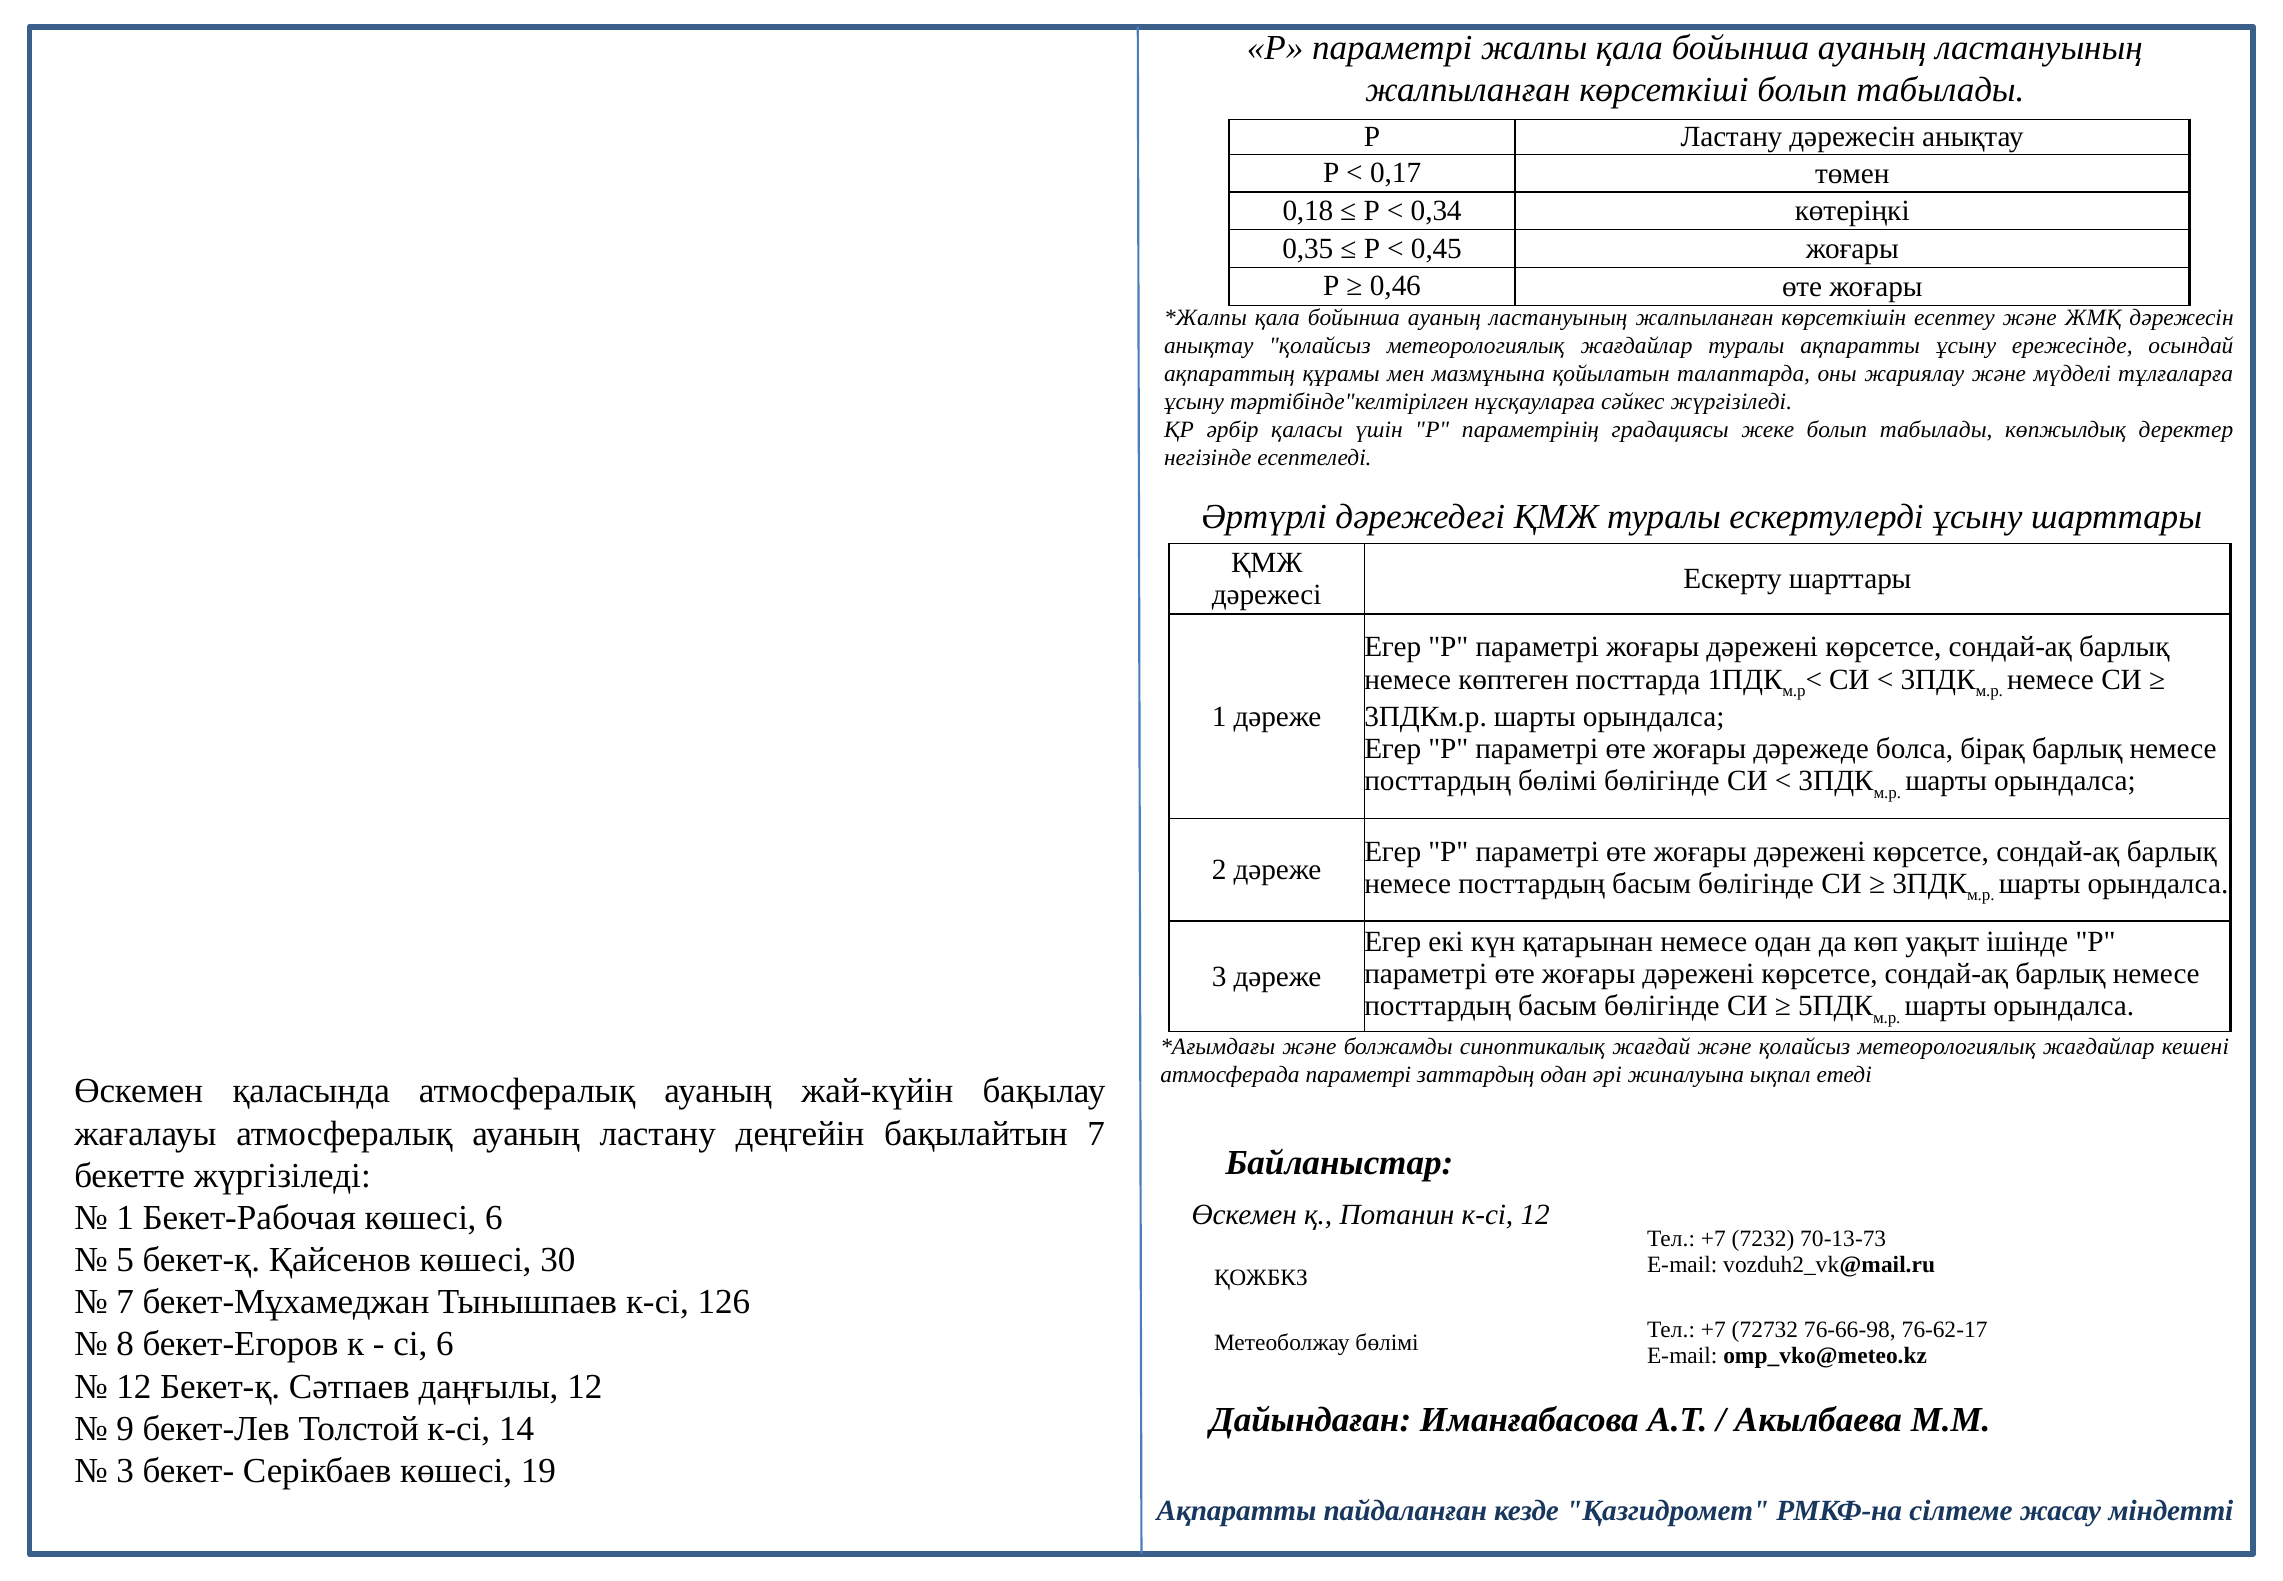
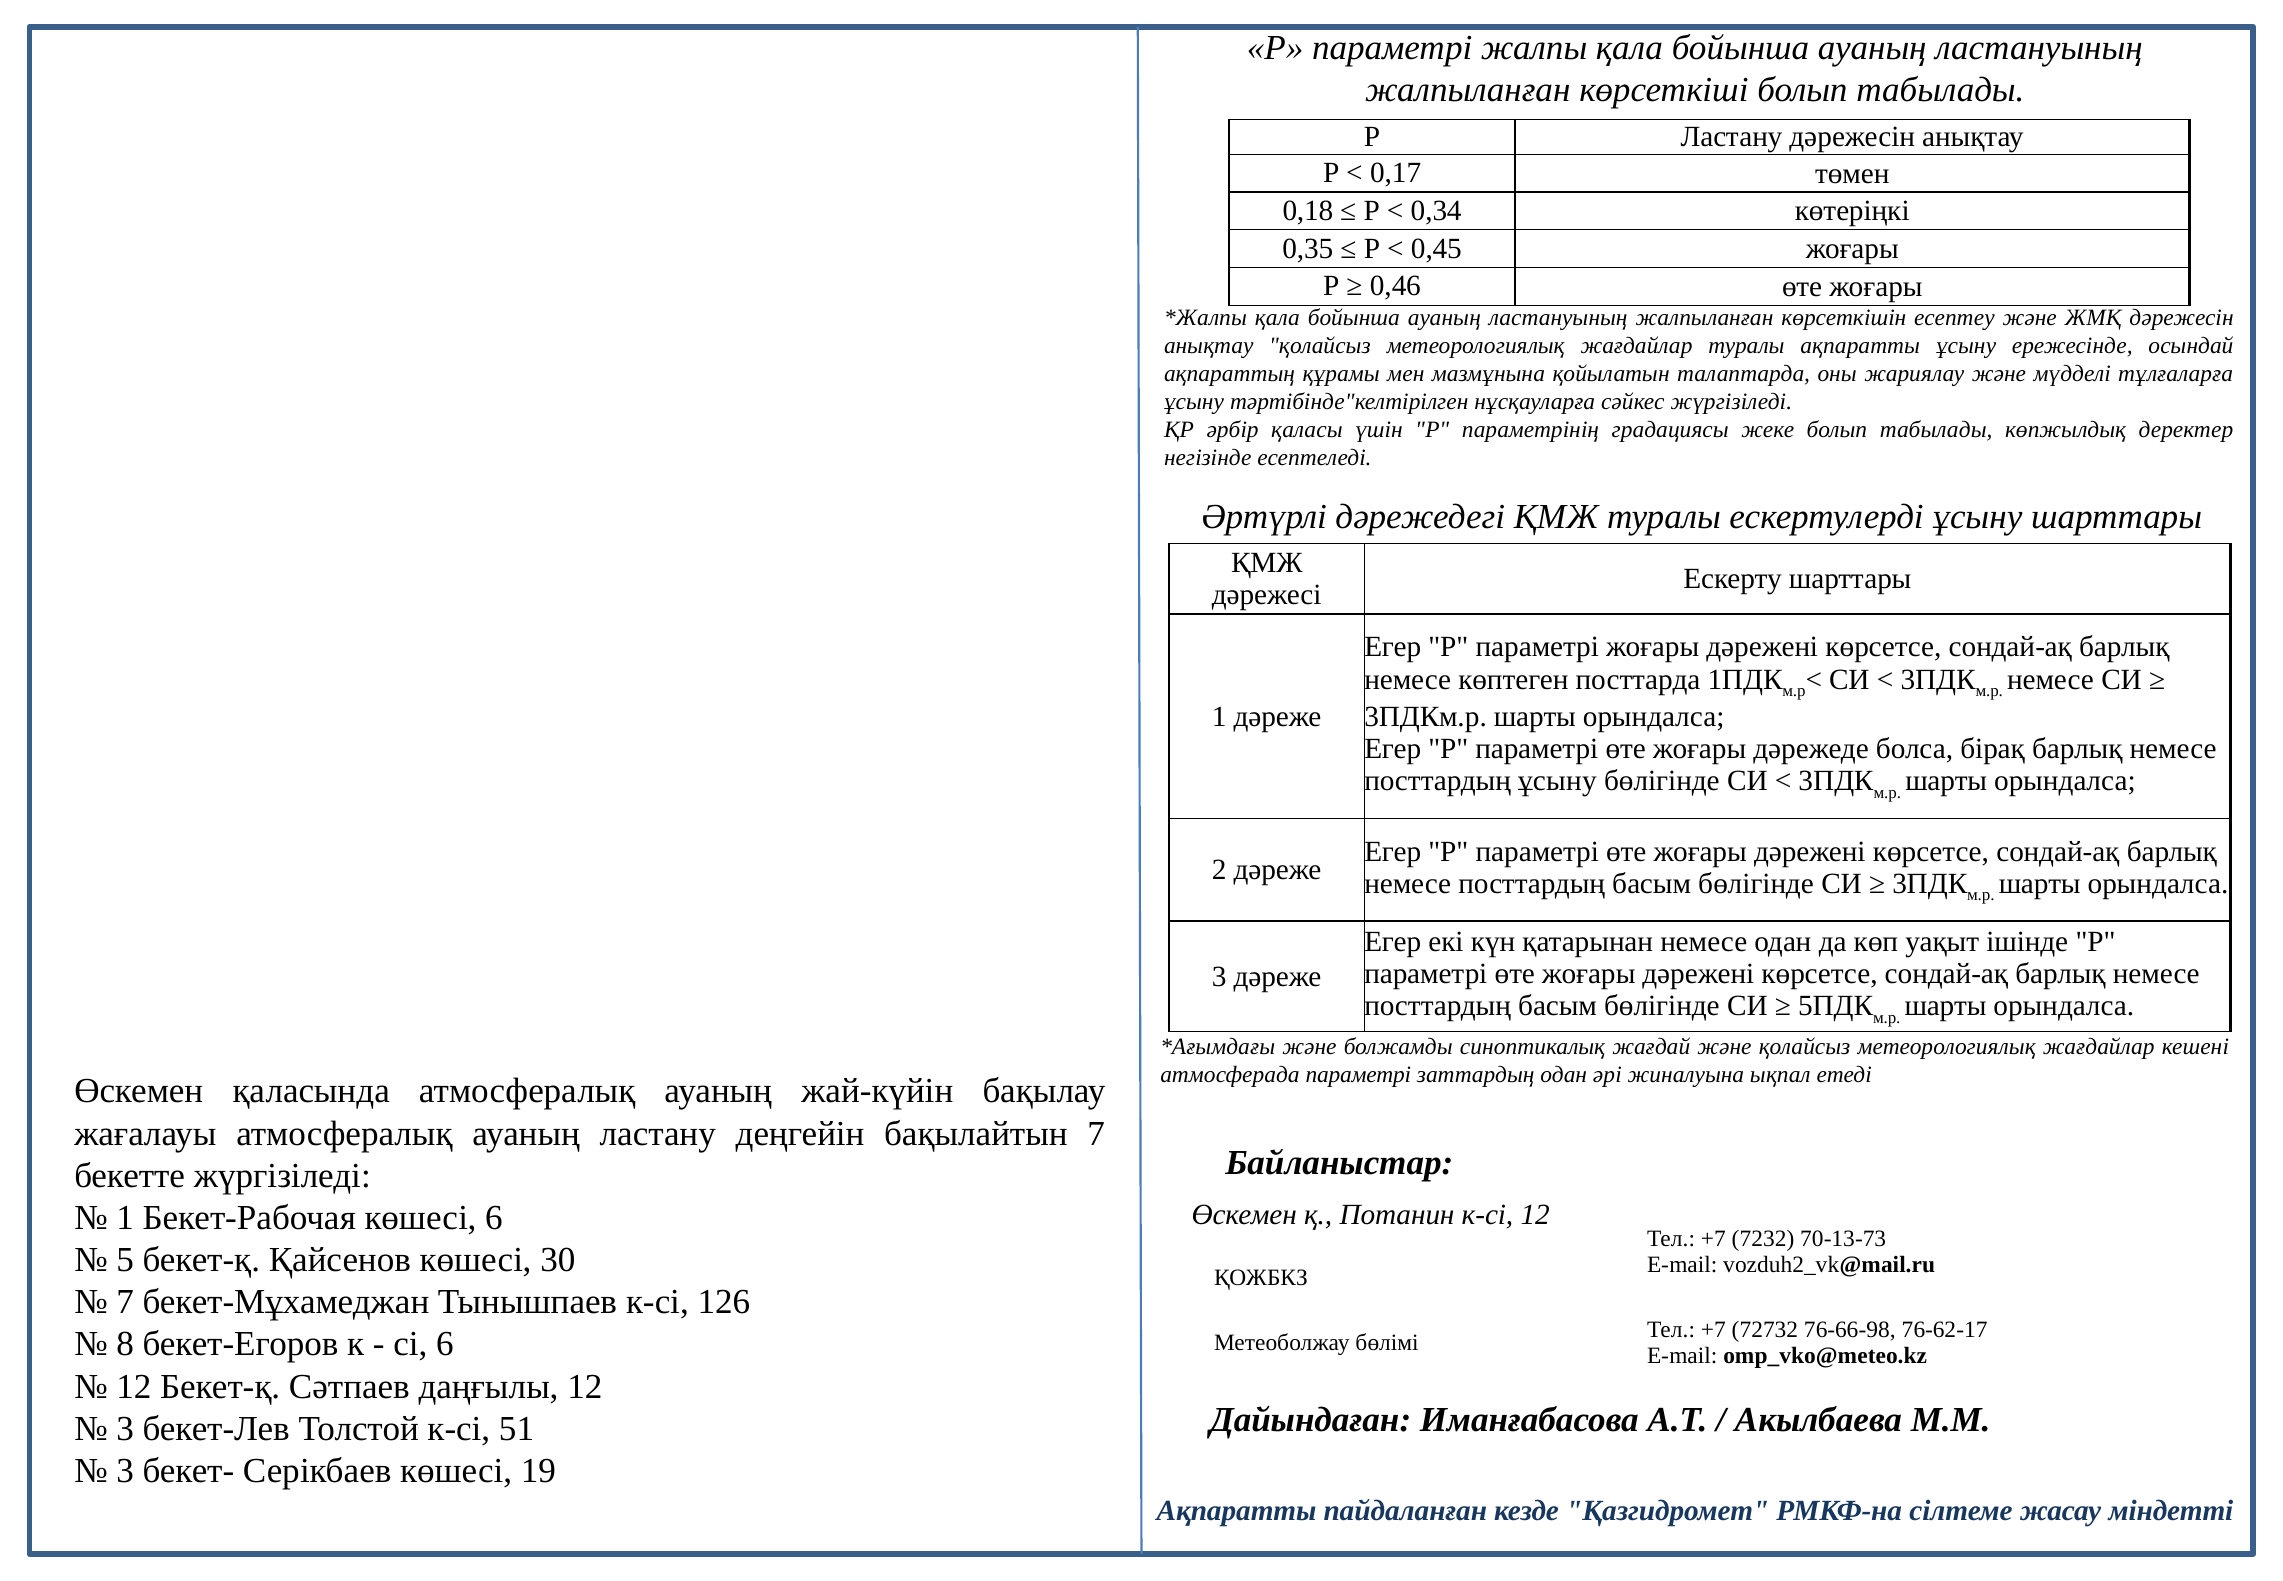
посттардың бөлімі: бөлімі -> ұсыну (1557, 781)
9: 9 -> 3 (125, 1428)
14: 14 -> 51 (517, 1428)
